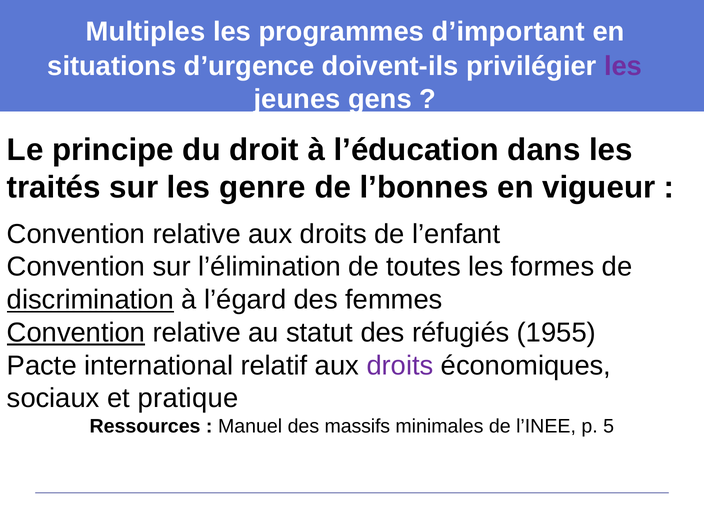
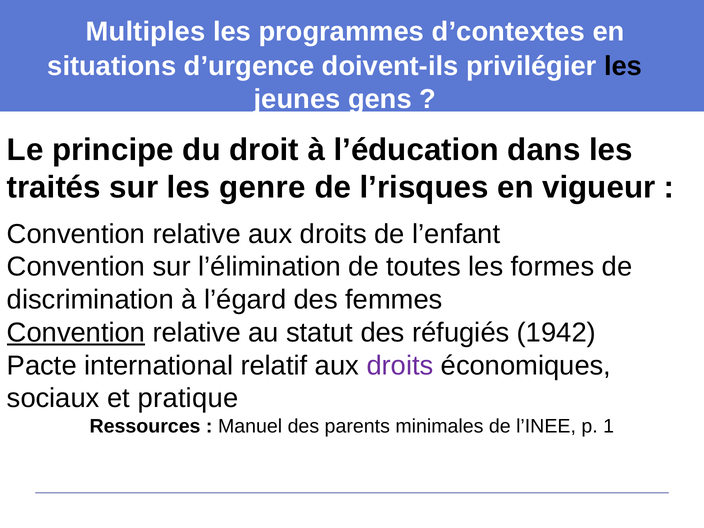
d’important: d’important -> d’contextes (508, 32)
les colour: purple -> black (623, 66)
l’bonnes: l’bonnes -> l’risques (424, 187)
discrimination underline: present -> none (90, 300)
1955: 1955 -> 1942 (556, 333)
massifs: massifs -> parents (357, 426)
5: 5 -> 1 (609, 426)
